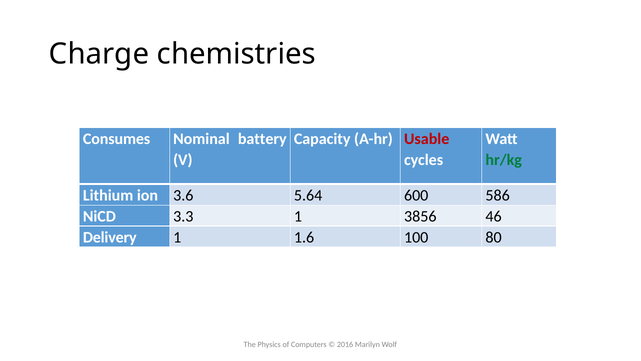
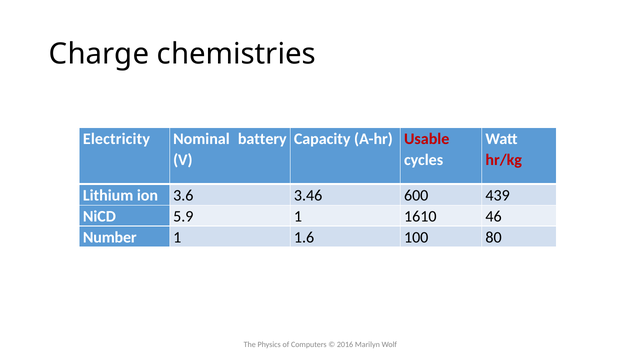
Consumes: Consumes -> Electricity (116, 139)
hr/kg colour: green -> red (504, 160)
5.64: 5.64 -> 3.46 (308, 195)
586: 586 -> 439 (498, 195)
3.3: 3.3 -> 5.9 (183, 216)
3856: 3856 -> 1610 (420, 216)
Delivery: Delivery -> Number (110, 237)
